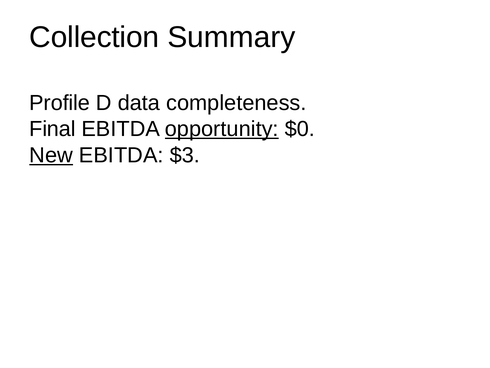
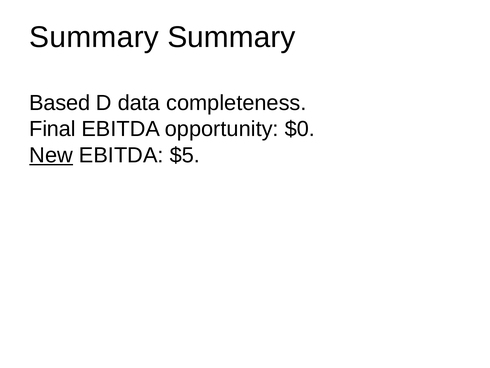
Collection: Collection -> Summary (94, 37)
Profile: Profile -> Based (60, 103)
opportunity underline: present -> none (222, 129)
$3: $3 -> $5 (185, 155)
